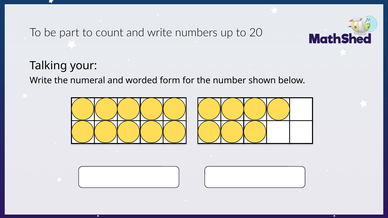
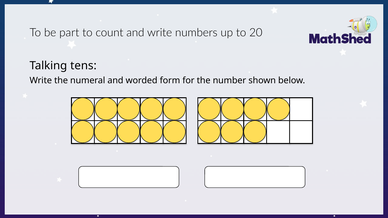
your: your -> tens (83, 66)
